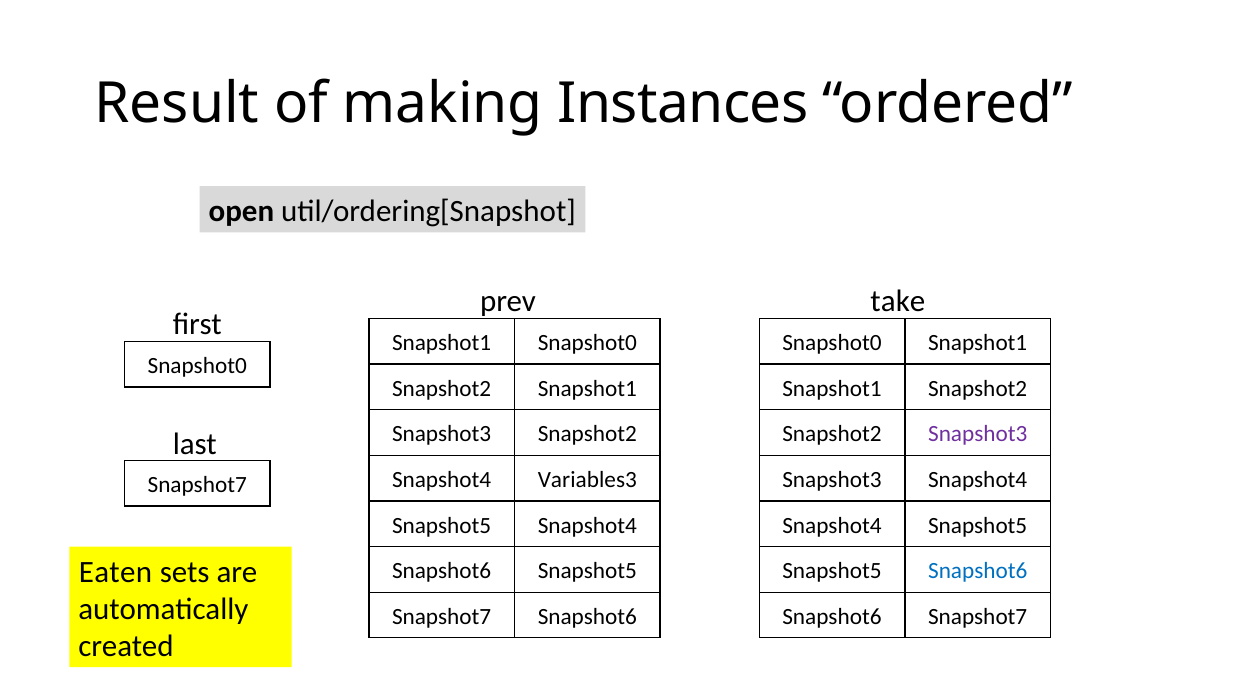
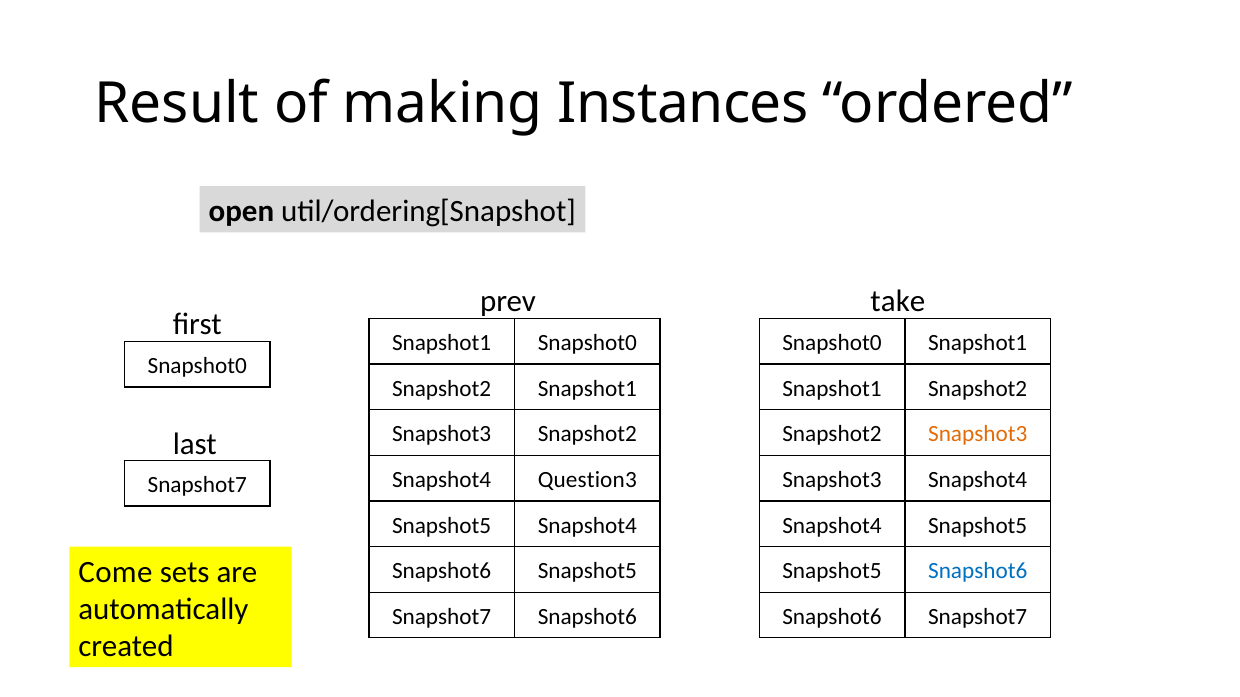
Snapshot3 colour: purple -> orange (978, 434)
Variables3: Variables3 -> Question3 (587, 480)
Eaten: Eaten -> Come (115, 572)
